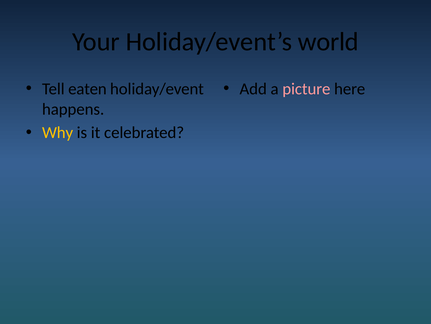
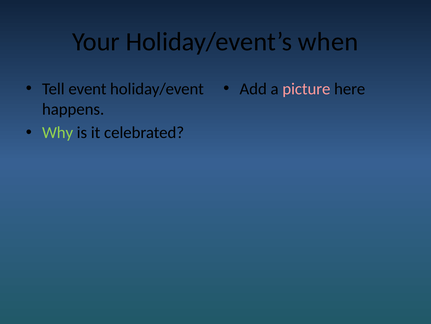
world: world -> when (328, 42)
eaten: eaten -> event (87, 89)
Why colour: yellow -> light green (58, 132)
